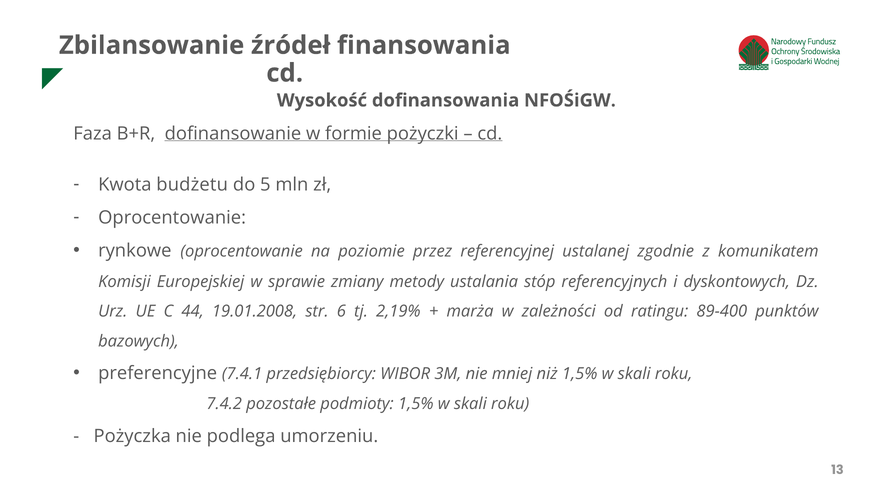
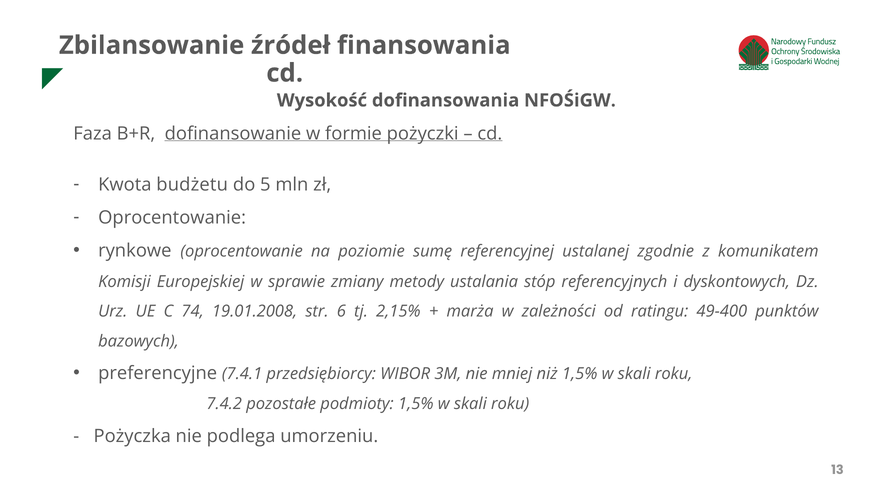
przez: przez -> sumę (433, 252)
44: 44 -> 74 (193, 311)
2,19%: 2,19% -> 2,15% (398, 311)
89-400: 89-400 -> 49-400 (722, 311)
